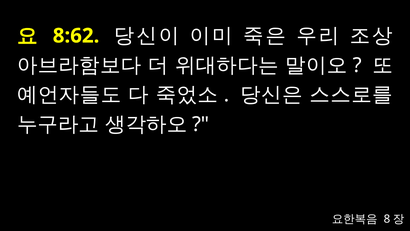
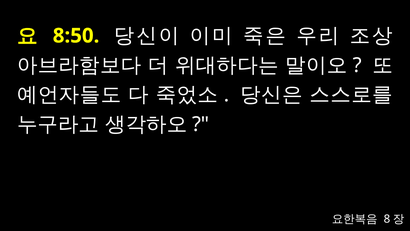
8:62: 8:62 -> 8:50 (76, 36)
